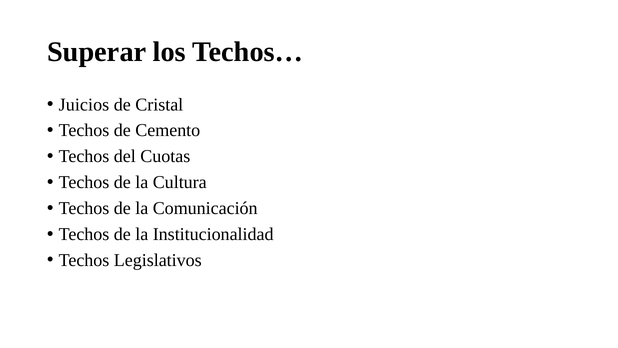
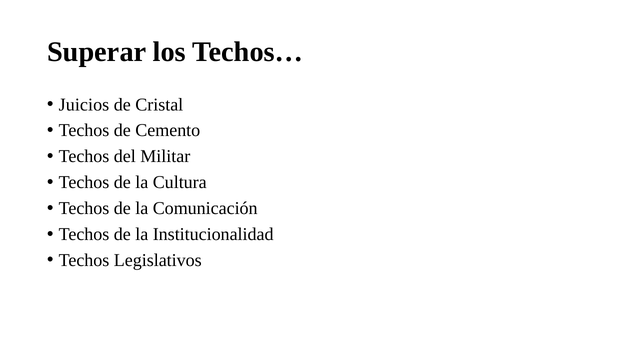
Cuotas: Cuotas -> Militar (165, 156)
